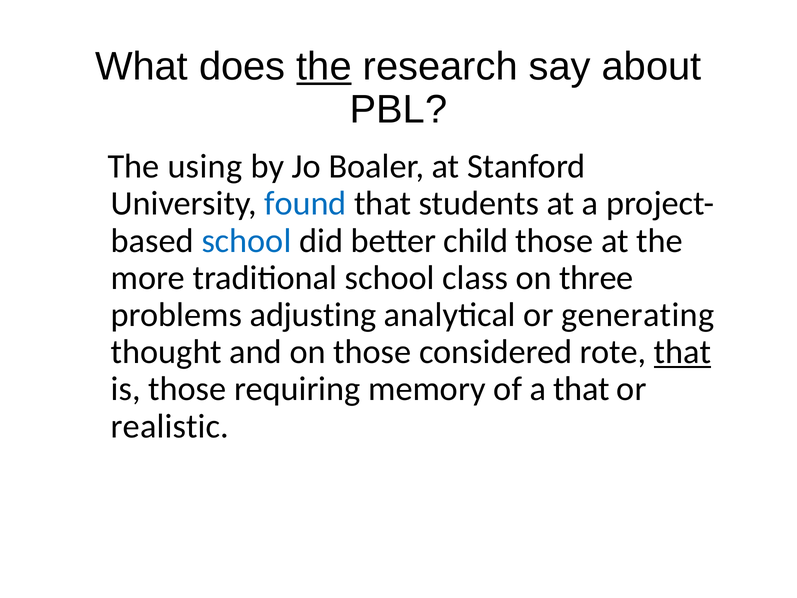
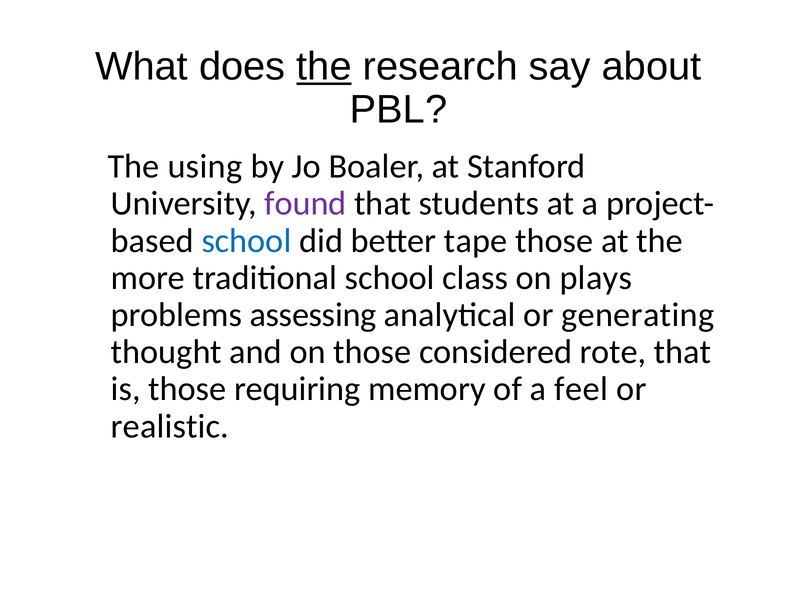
found colour: blue -> purple (305, 204)
child: child -> tape (476, 241)
three: three -> plays (596, 278)
adjusting: adjusting -> assessing (313, 315)
that underline: present -> none (682, 352)
a that: that -> feel (581, 389)
